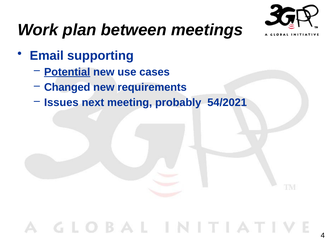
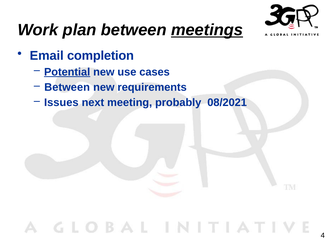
meetings underline: none -> present (207, 30)
supporting: supporting -> completion (100, 56)
Changed: Changed -> Between (67, 87)
54/2021: 54/2021 -> 08/2021 (227, 103)
